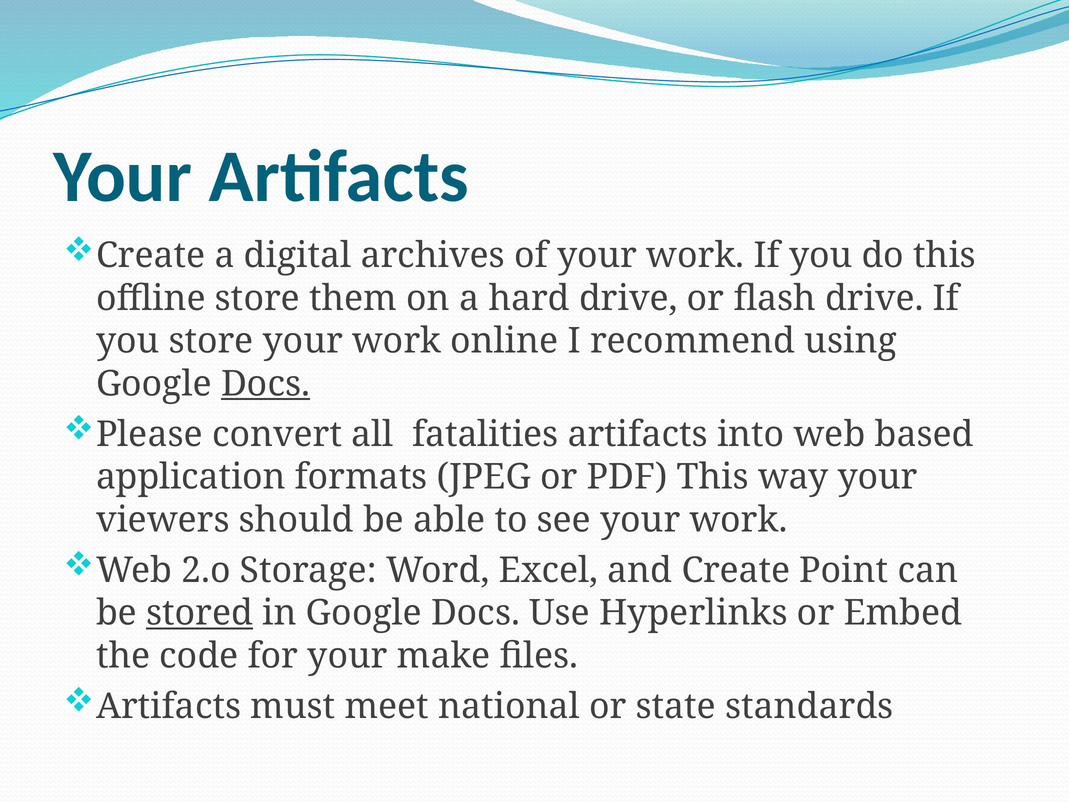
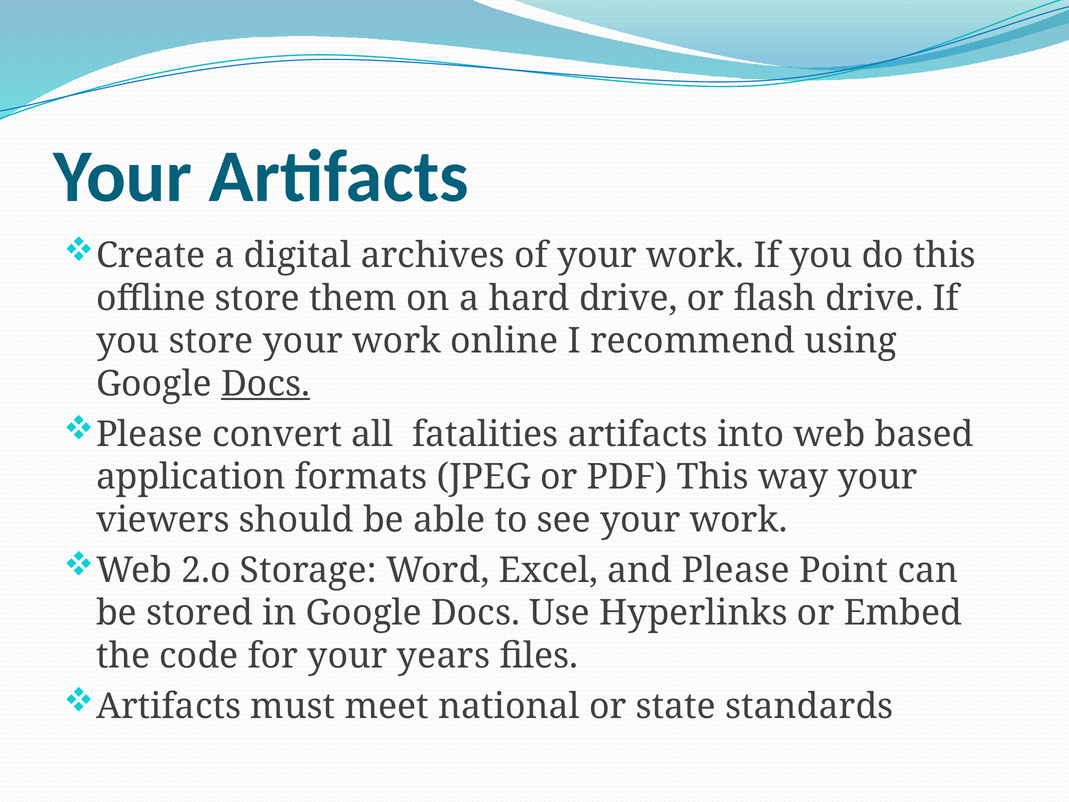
and Create: Create -> Please (736, 570)
stored underline: present -> none (200, 613)
make: make -> years (444, 656)
